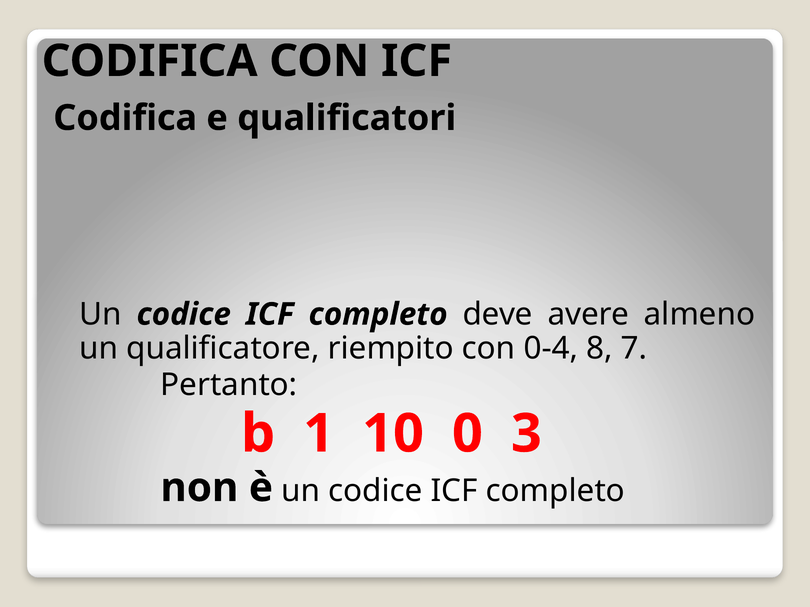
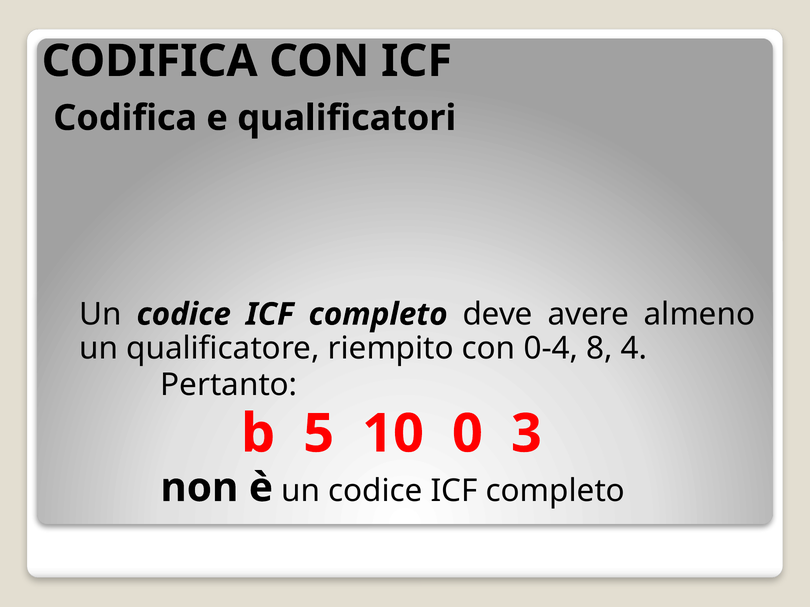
7: 7 -> 4 (634, 349)
1: 1 -> 5 (319, 434)
